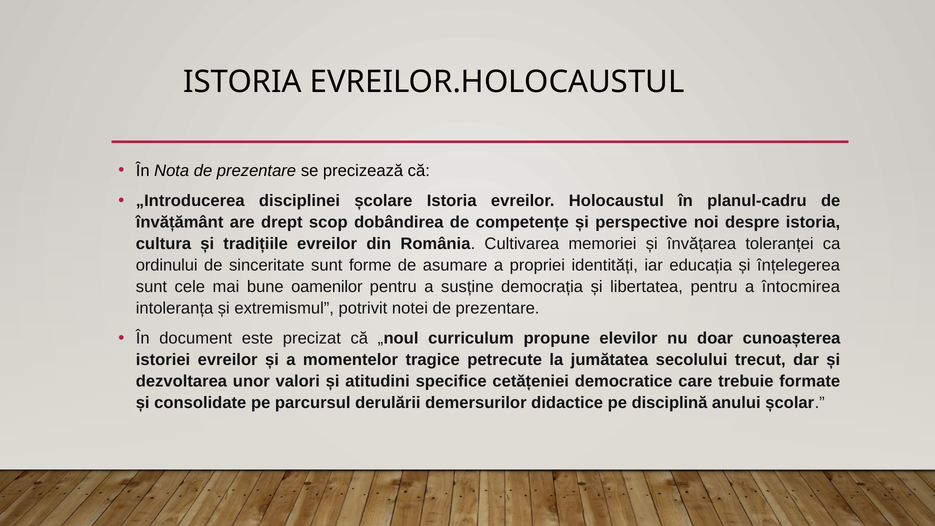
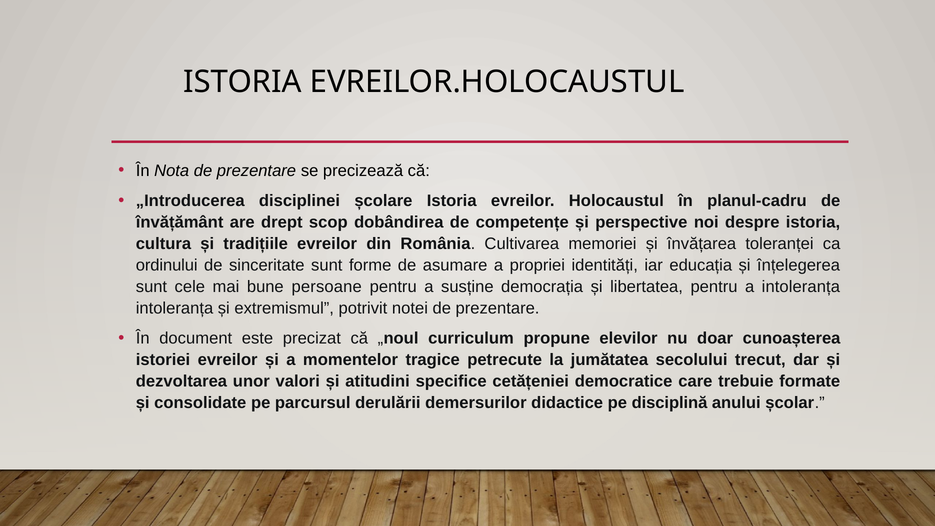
oamenilor: oamenilor -> persoane (327, 287)
a întocmirea: întocmirea -> intoleranța (801, 287)
